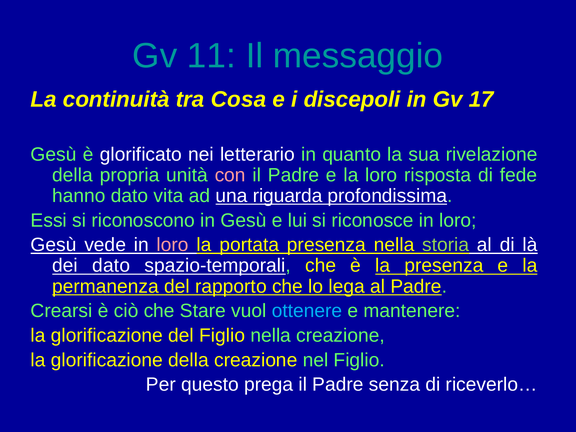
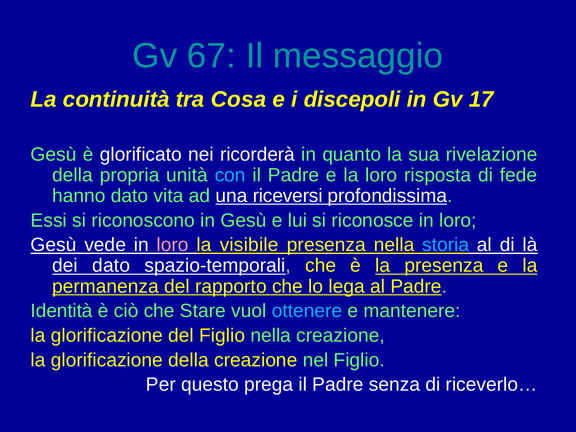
11: 11 -> 67 (211, 56)
letterario: letterario -> ricorderà (257, 154)
con colour: pink -> light blue (230, 175)
riguarda: riguarda -> riceversi (288, 196)
portata: portata -> visibile (249, 245)
storia colour: light green -> light blue (446, 245)
Crearsi: Crearsi -> Identità (62, 311)
